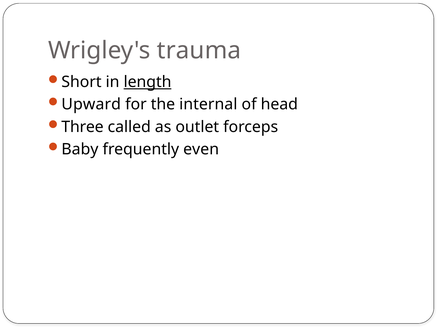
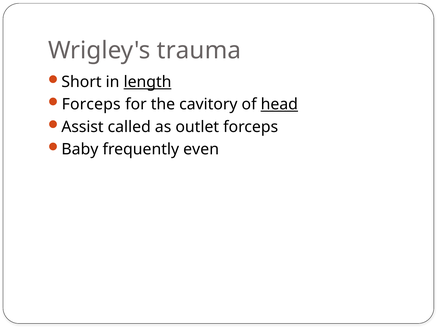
Upward: Upward -> Forceps (91, 104)
internal: internal -> cavitory (208, 104)
head underline: none -> present (279, 104)
Three: Three -> Assist (82, 127)
